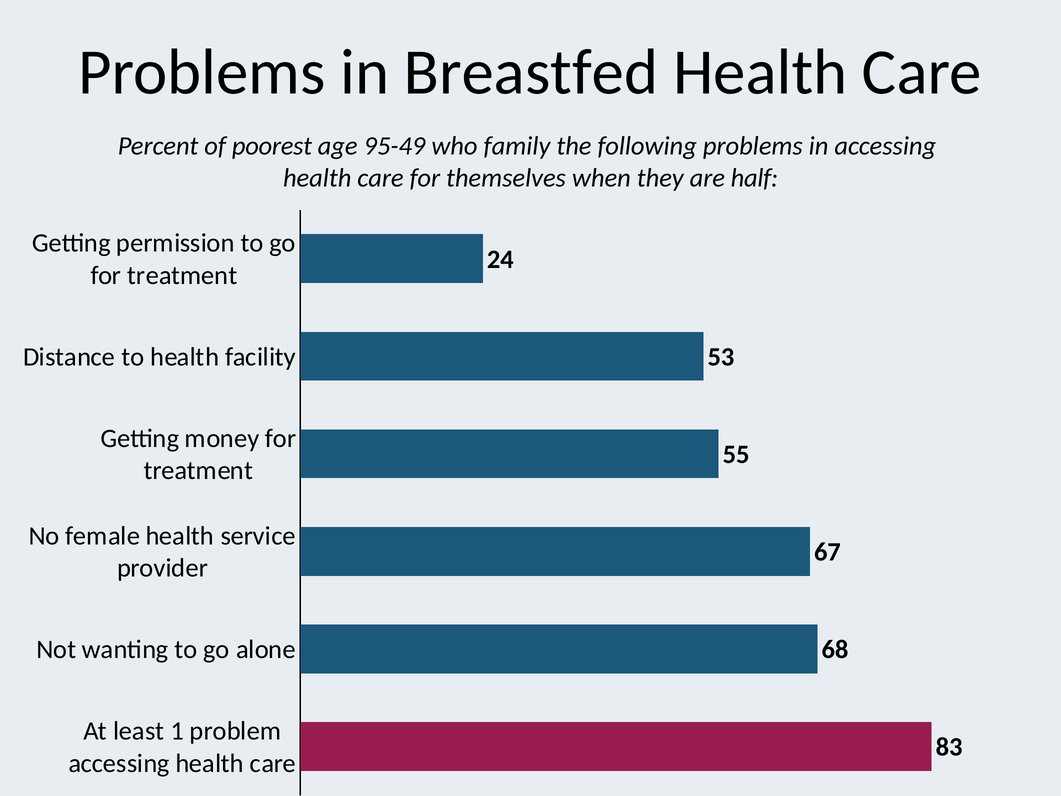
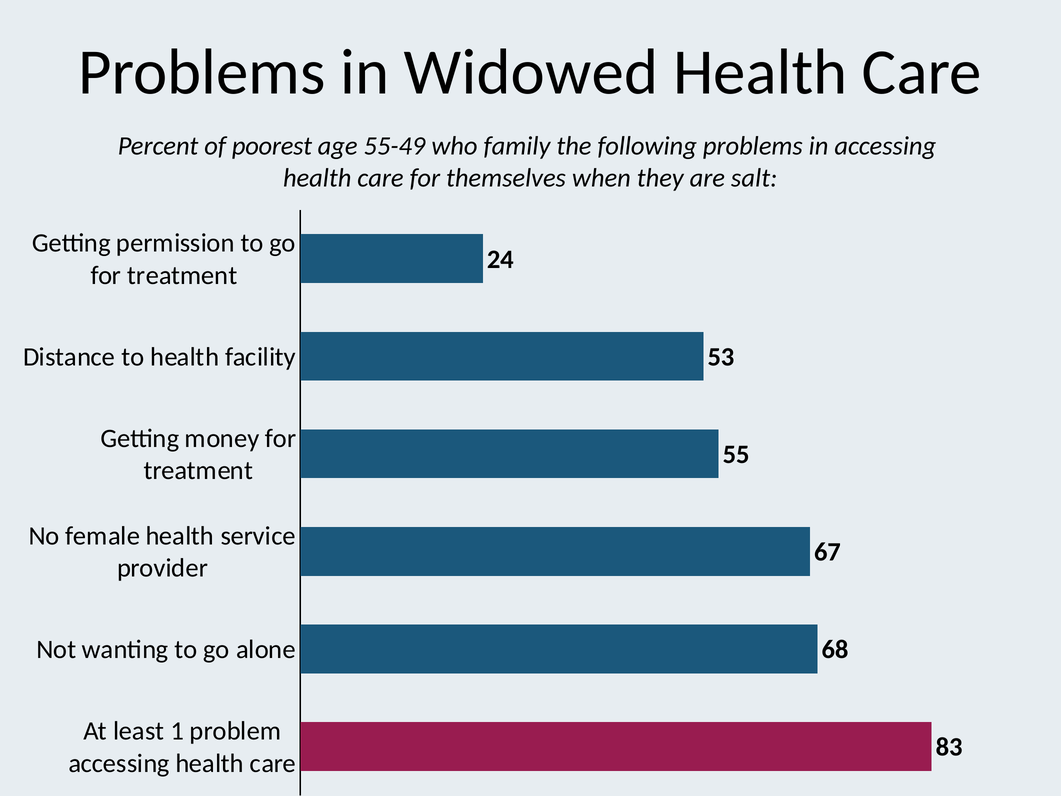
Breastfed: Breastfed -> Widowed (531, 73)
95-49: 95-49 -> 55-49 (394, 146)
half: half -> salt (754, 178)
